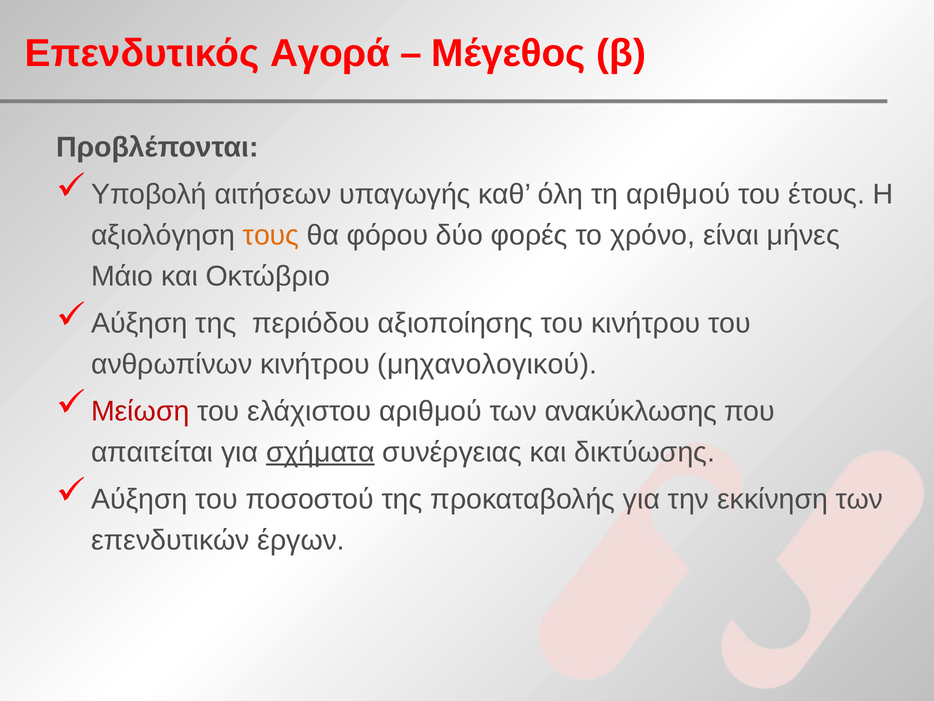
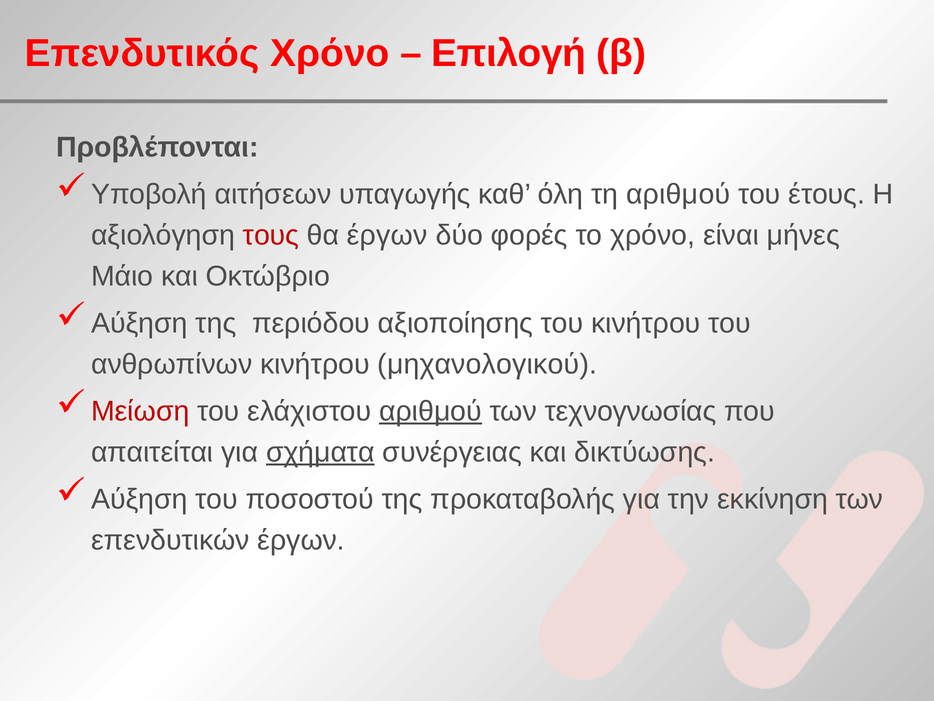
Επενδυτικός Αγορά: Αγορά -> Χρόνο (330, 53)
Μέγεθος: Μέγεθος -> Επιλογή (509, 53)
τους colour: orange -> red (271, 235)
θα φόρου: φόρου -> έργων (387, 235)
αριθμού underline: none -> present (431, 411)
ανακύκλωσης: ανακύκλωσης -> τεχνογνωσίας (631, 411)
